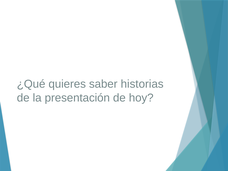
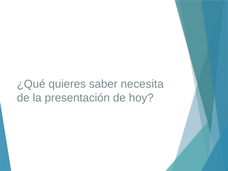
historias: historias -> necesita (142, 84)
